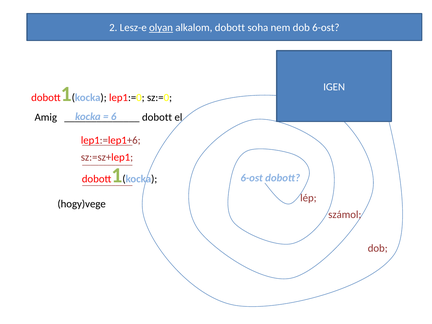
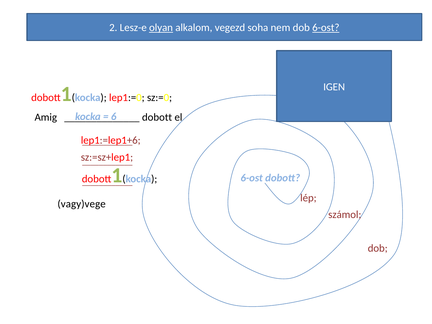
alkalom dobott: dobott -> vegezd (230, 28)
6-ost underline: none -> present (326, 28)
hogy)vege: hogy)vege -> vagy)vege (82, 204)
